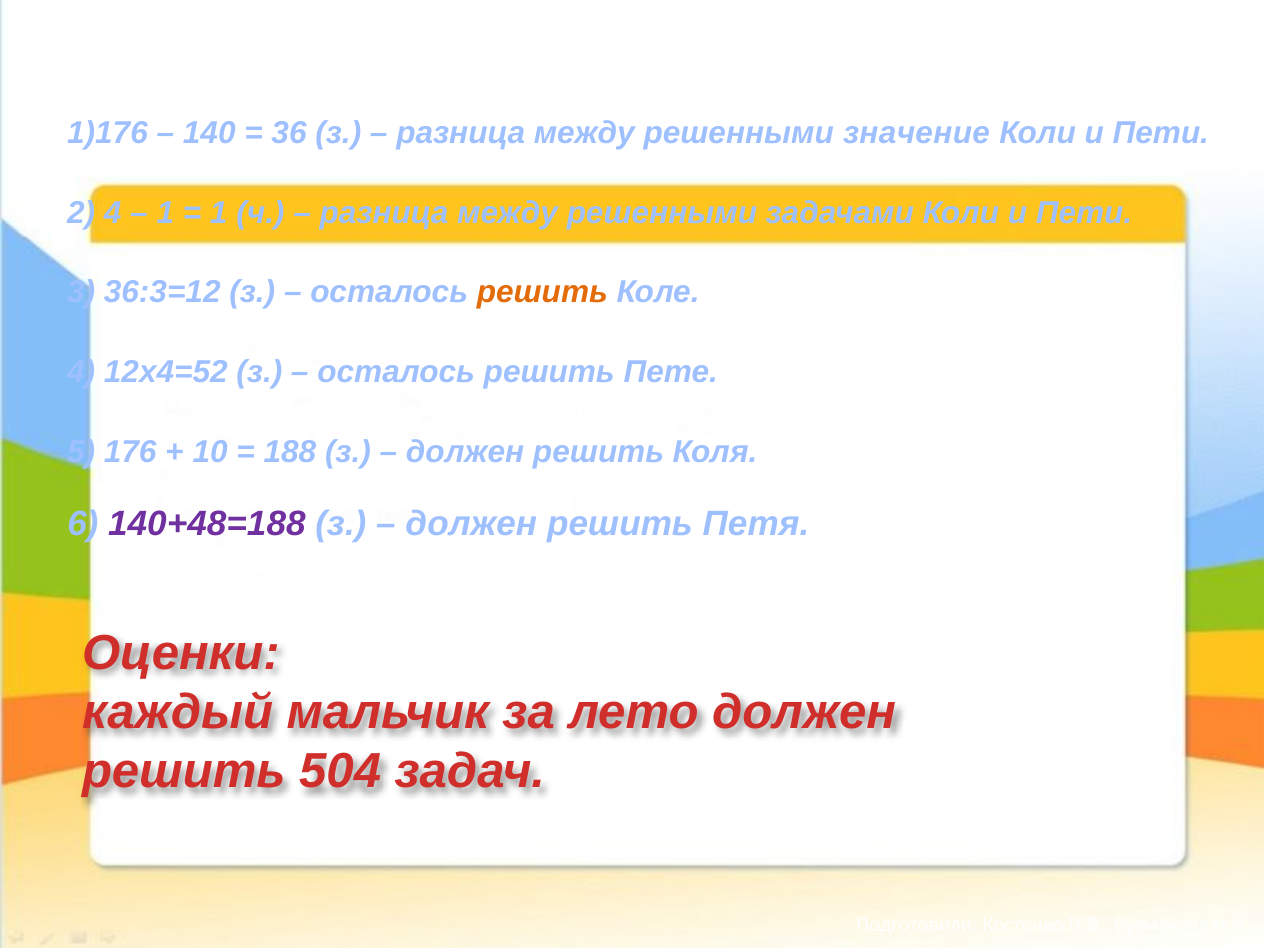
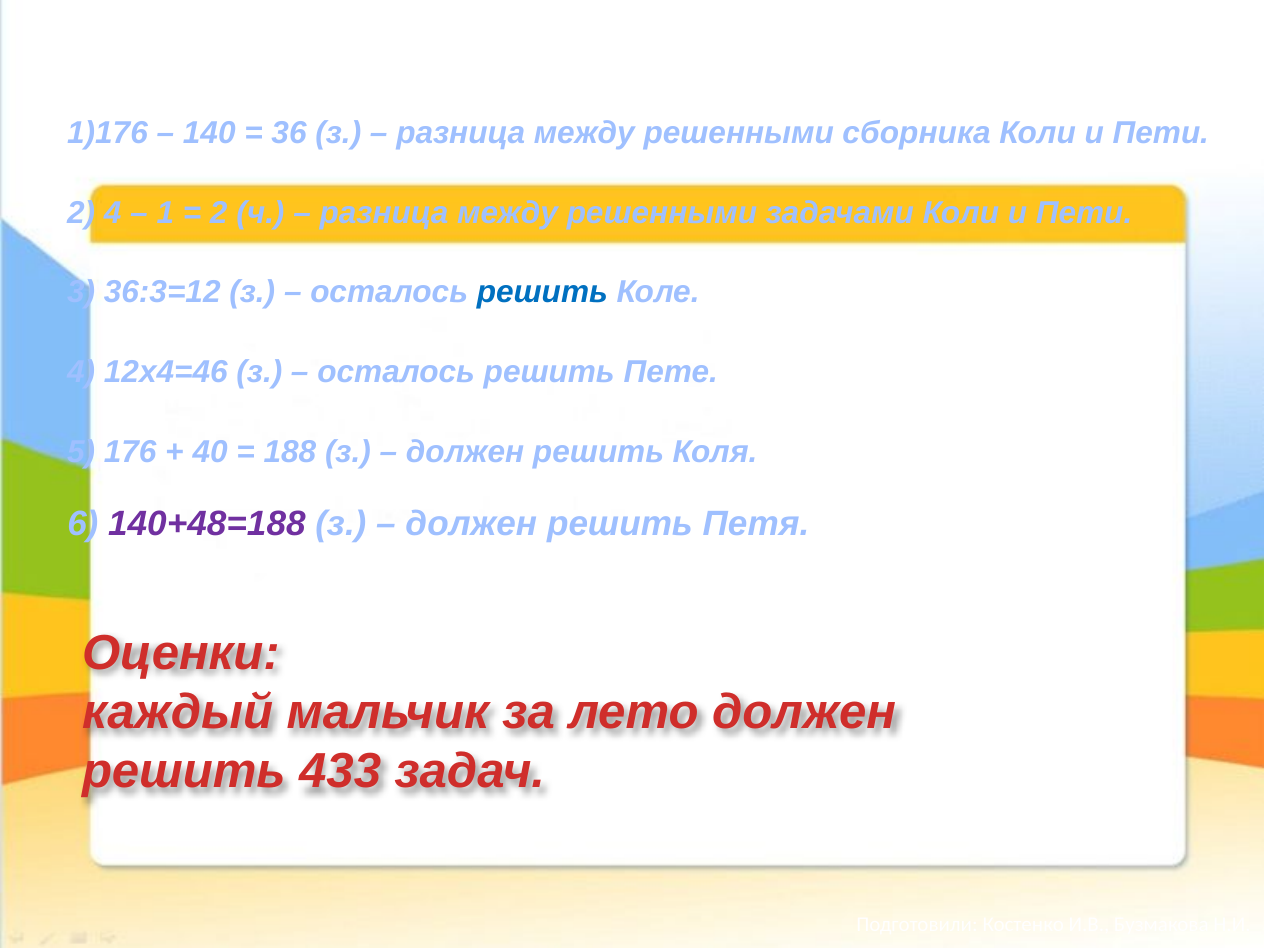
значение: значение -> сборника (917, 133)
1: 1 -> 2 (219, 213)
решить colour: orange -> blue (542, 292)
12х4=52: 12х4=52 -> 12х4=46 (166, 372)
10: 10 -> 40 (210, 452)
504: 504 -> 433 (340, 771)
